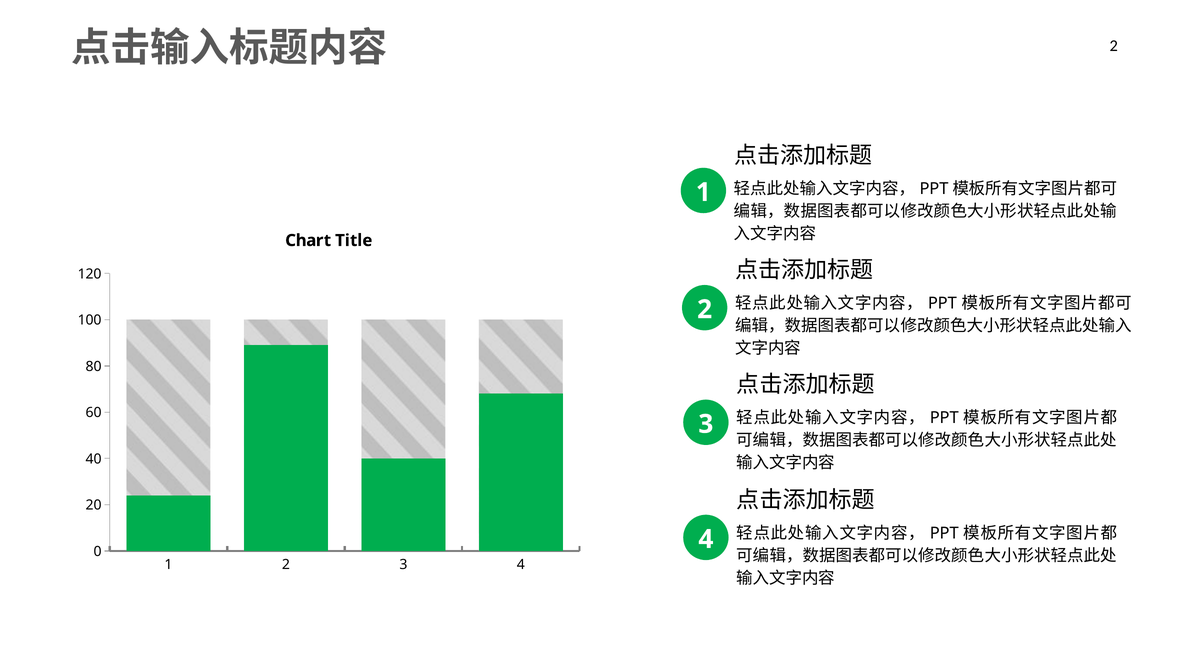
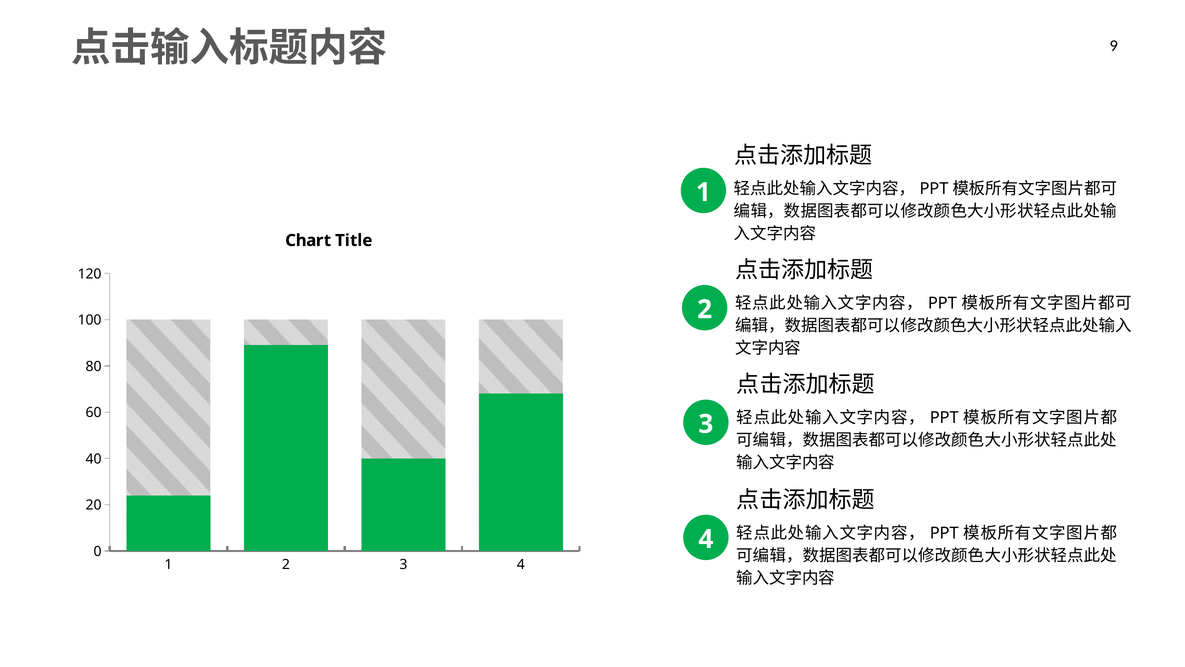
2: 2 -> 9 (1114, 46)
